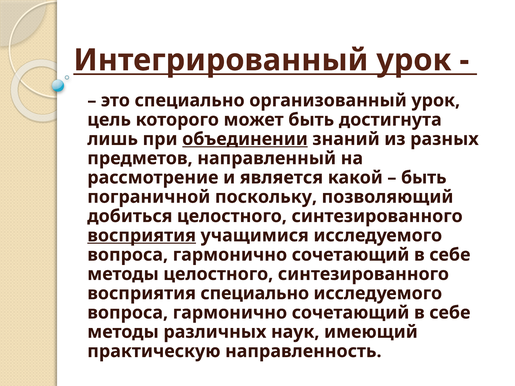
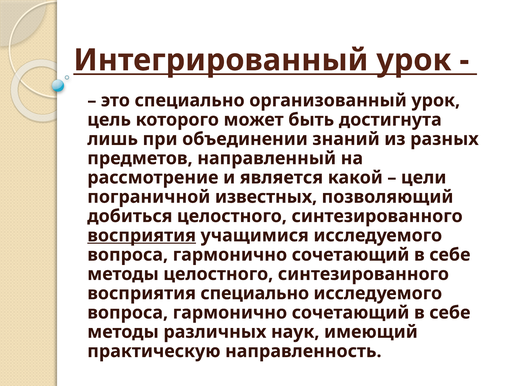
объединении underline: present -> none (245, 139)
быть: быть -> цели (424, 178)
поскольку: поскольку -> известных (266, 197)
